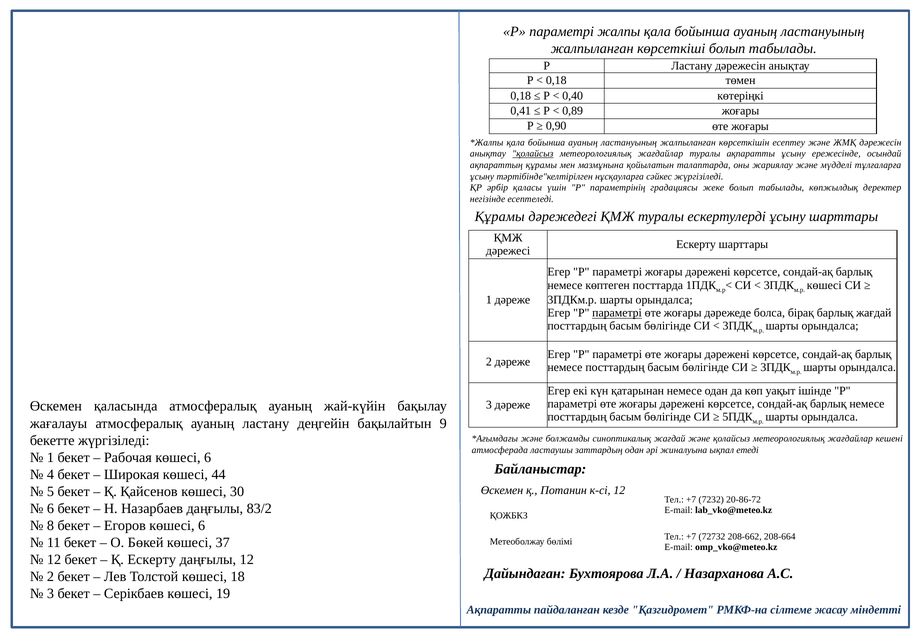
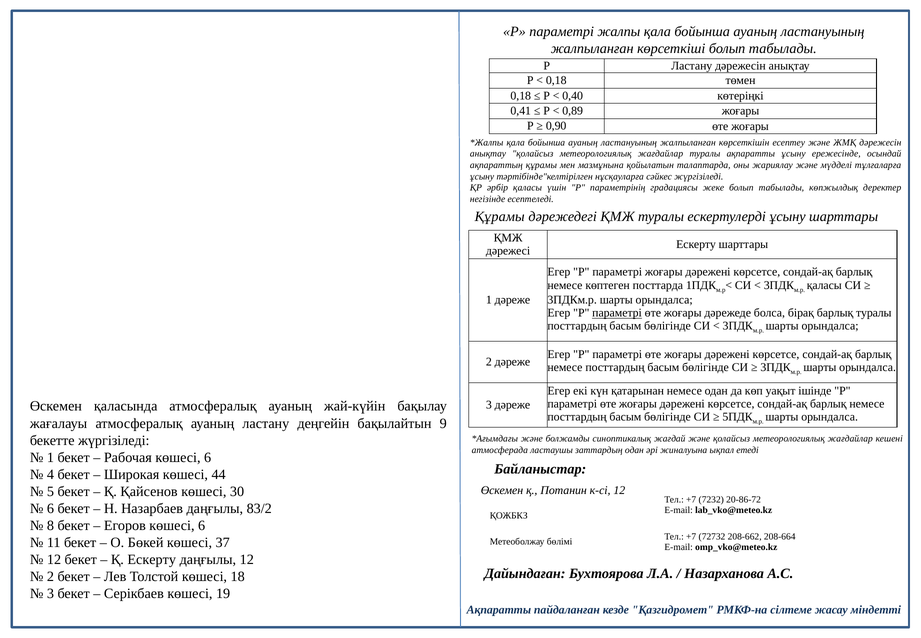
қолайсыз underline: present -> none (533, 154)
көшесі: көшесі -> қаласы (824, 285)
барлық жағдай: жағдай -> туралы (874, 313)
